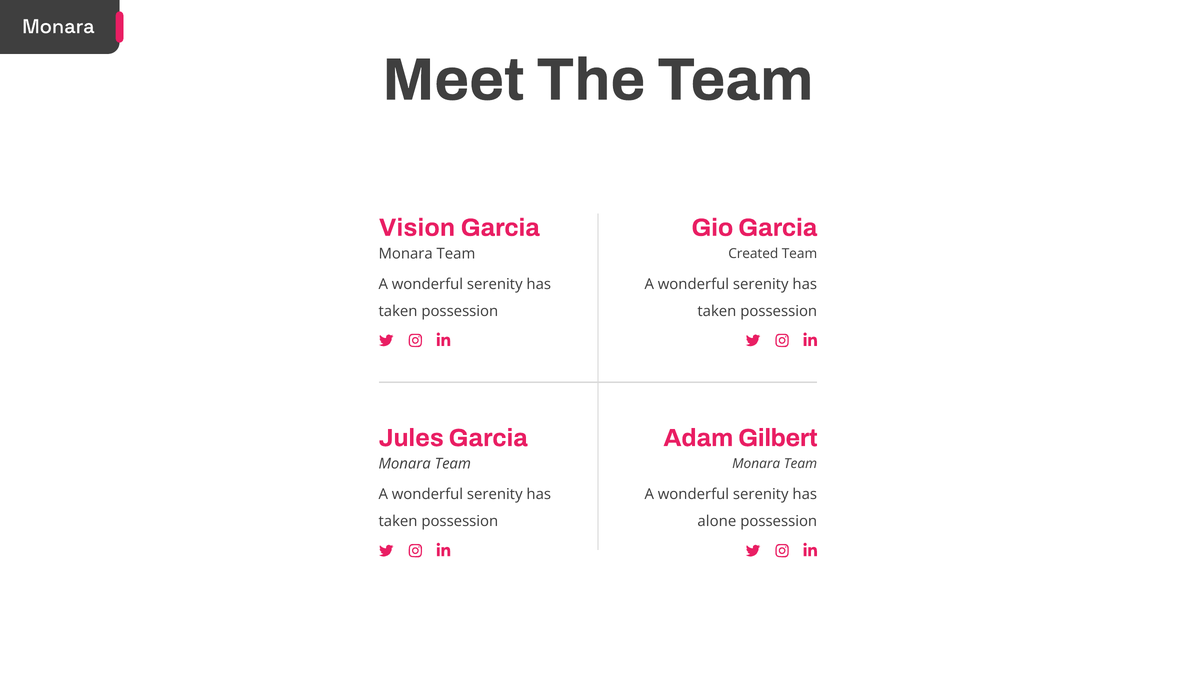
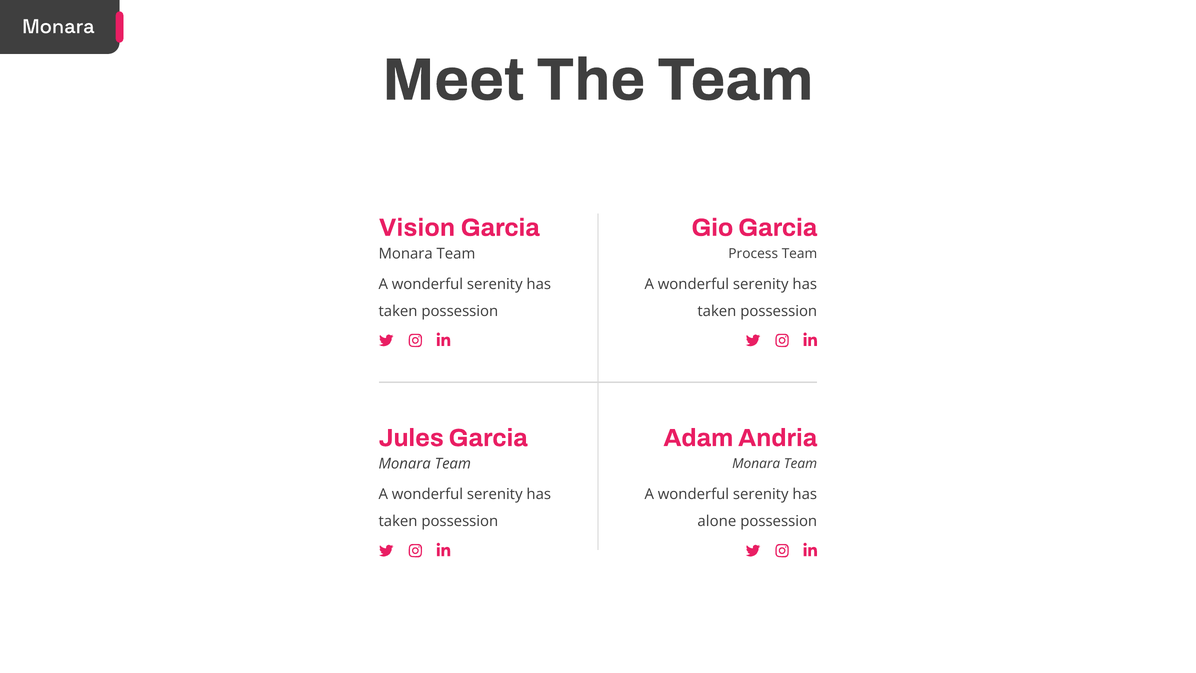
Created: Created -> Process (753, 254)
Gilbert: Gilbert -> Andria (778, 438)
